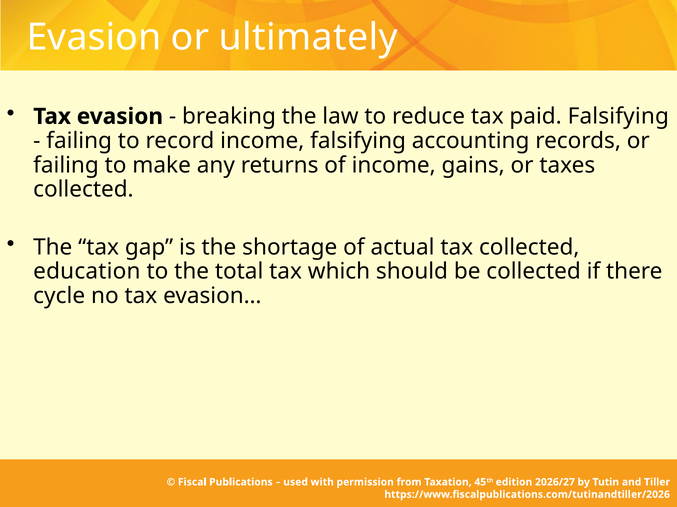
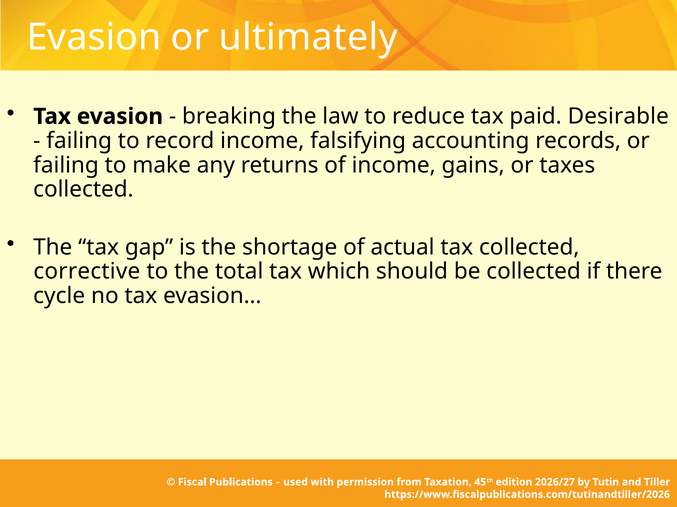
paid Falsifying: Falsifying -> Desirable (618, 117)
education: education -> corrective (87, 272)
